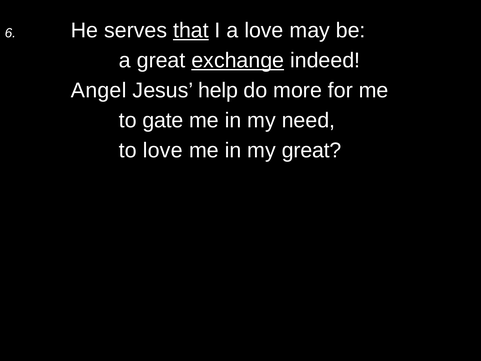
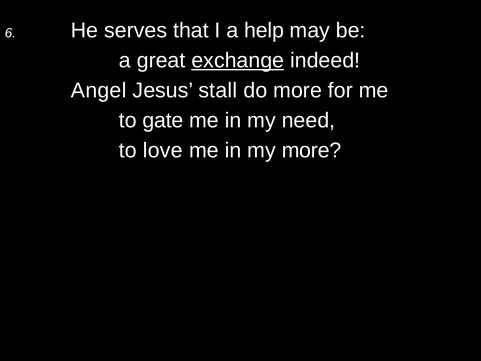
that underline: present -> none (191, 30)
a love: love -> help (264, 30)
help: help -> stall (218, 90)
my great: great -> more (312, 150)
